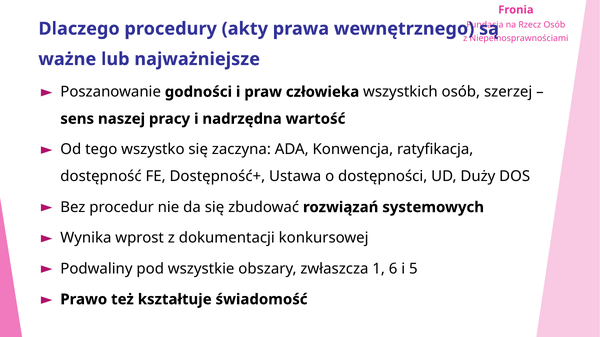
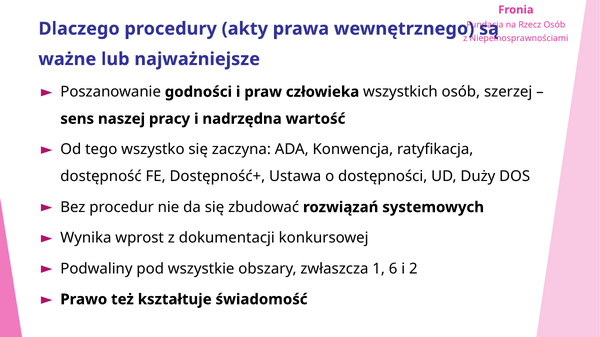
5: 5 -> 2 (413, 269)
